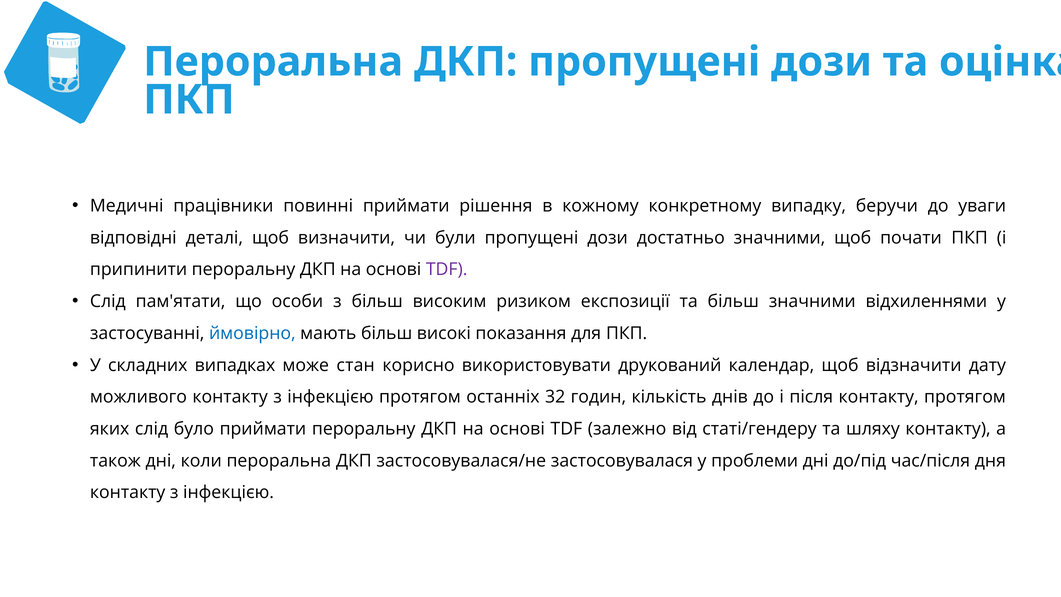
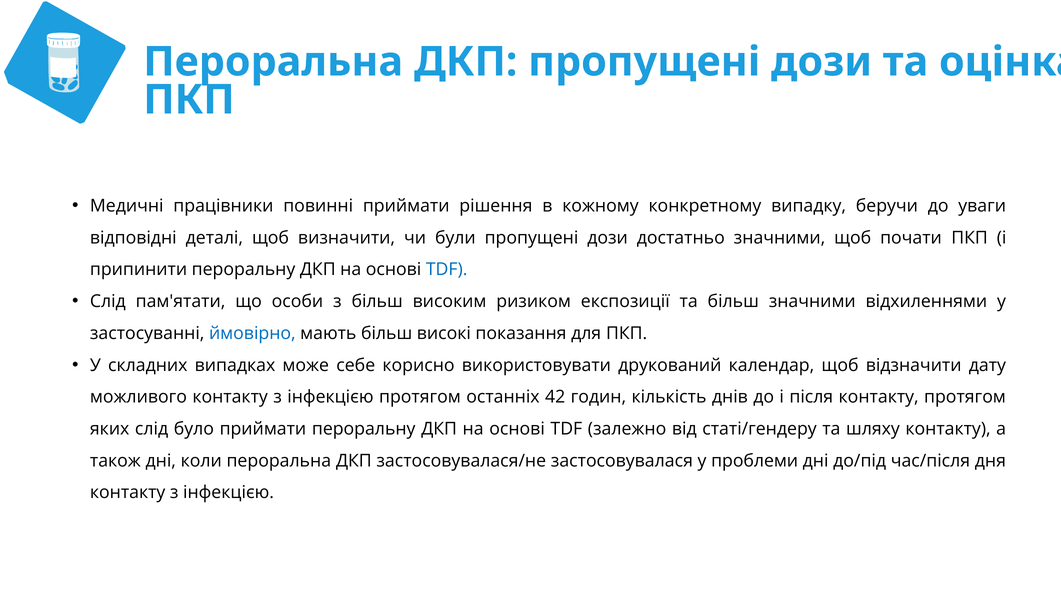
TDF colour: purple -> blue (447, 270)
стан: стан -> себе (356, 365)
32: 32 -> 42 (555, 397)
